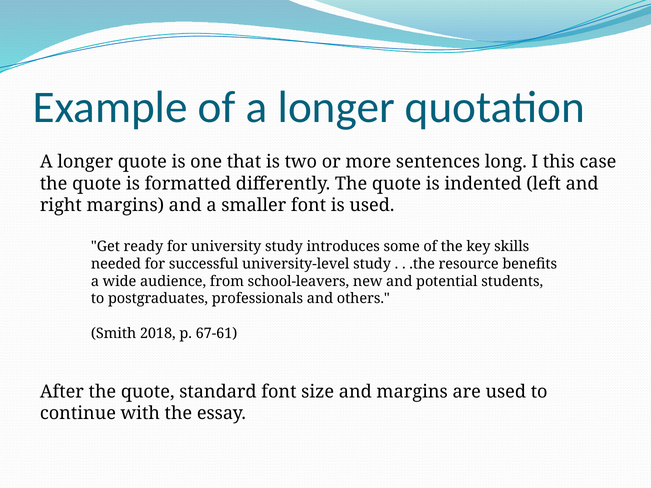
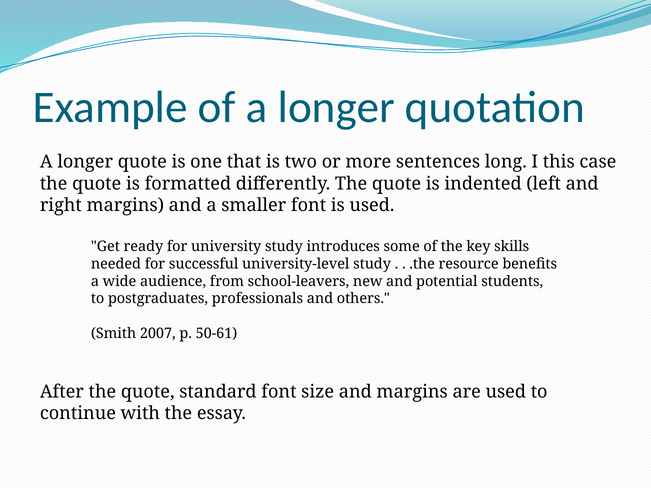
2018: 2018 -> 2007 (158, 333)
67-61: 67-61 -> 50-61 (217, 333)
